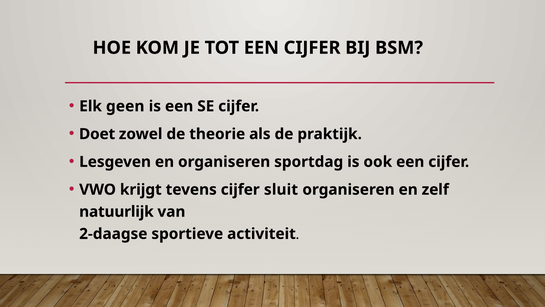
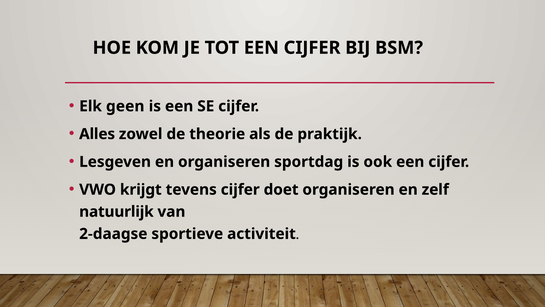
Doet: Doet -> Alles (97, 134)
sluit: sluit -> doet (281, 189)
